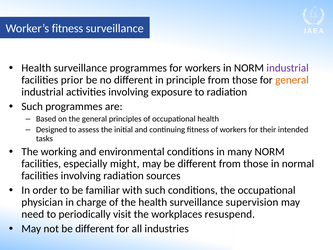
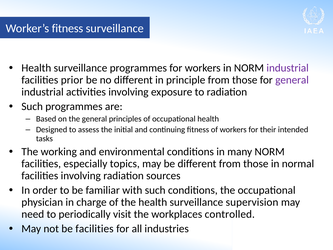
general colour: orange -> purple (292, 80)
might: might -> topics (125, 164)
resuspend: resuspend -> controlled (230, 214)
not be different: different -> facilities (94, 228)
